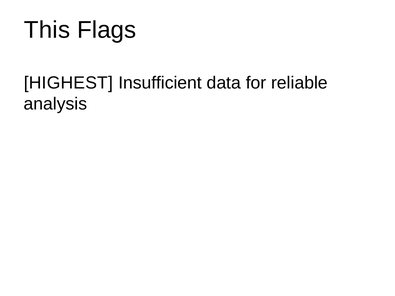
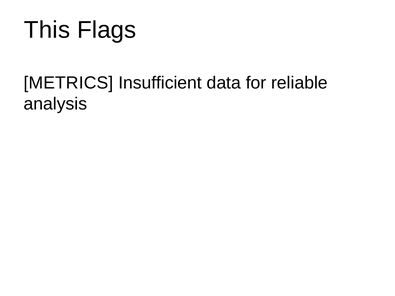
HIGHEST: HIGHEST -> METRICS (68, 83)
